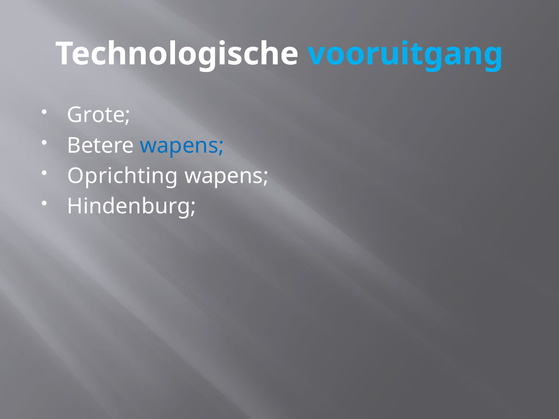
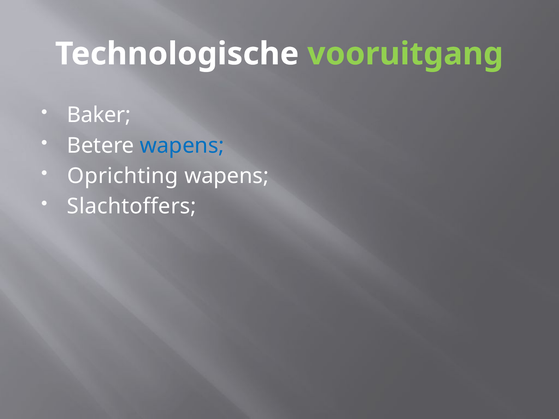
vooruitgang colour: light blue -> light green (405, 54)
Grote: Grote -> Baker (99, 115)
Hindenburg: Hindenburg -> Slachtoffers (132, 207)
